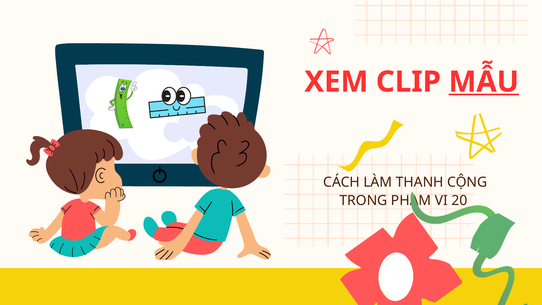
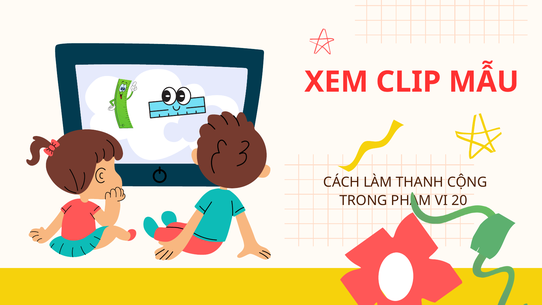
MẪU underline: present -> none (484, 82)
